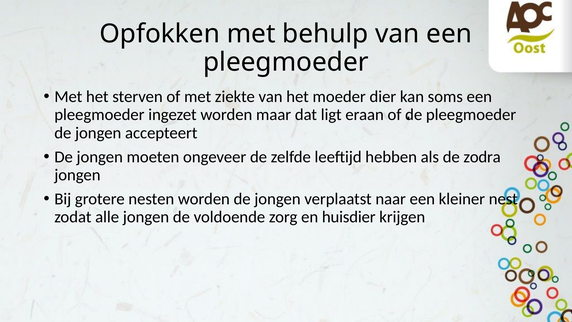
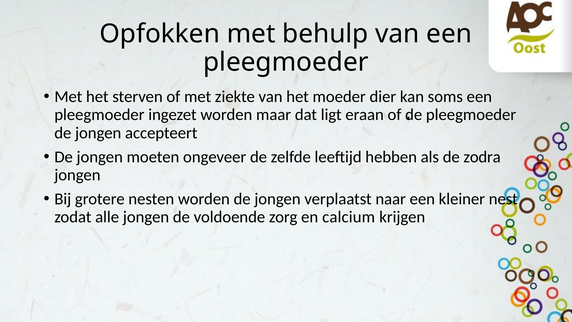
huisdier: huisdier -> calcium (349, 217)
